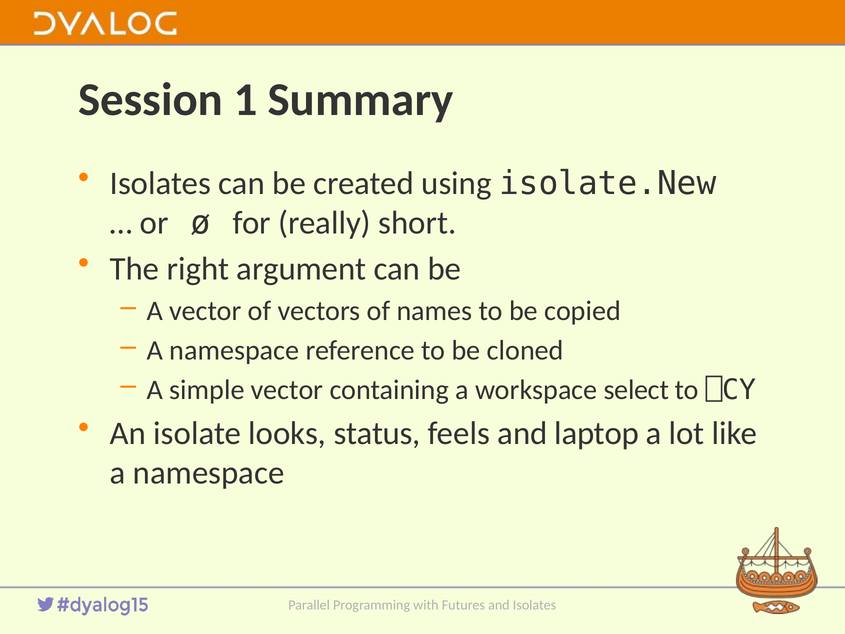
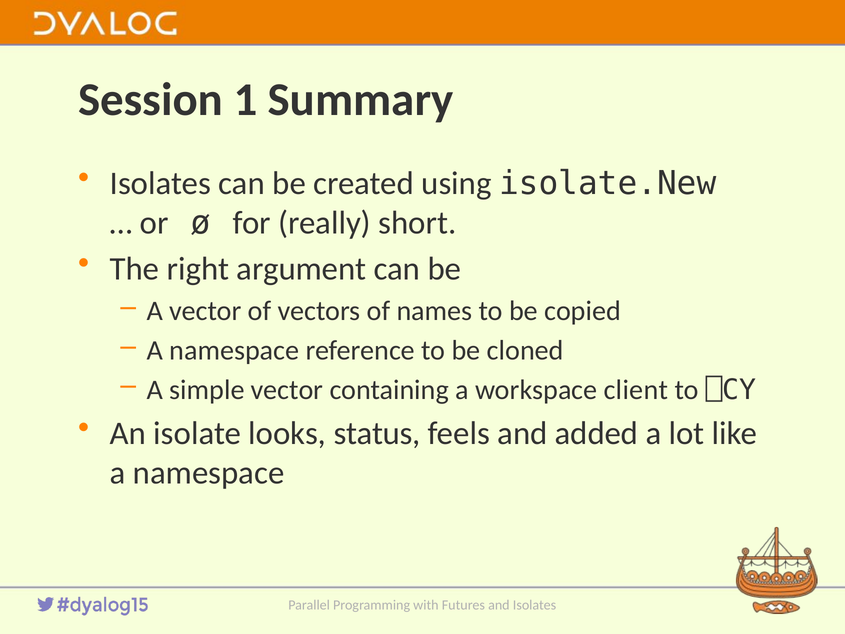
select: select -> client (636, 390)
laptop: laptop -> added (597, 433)
